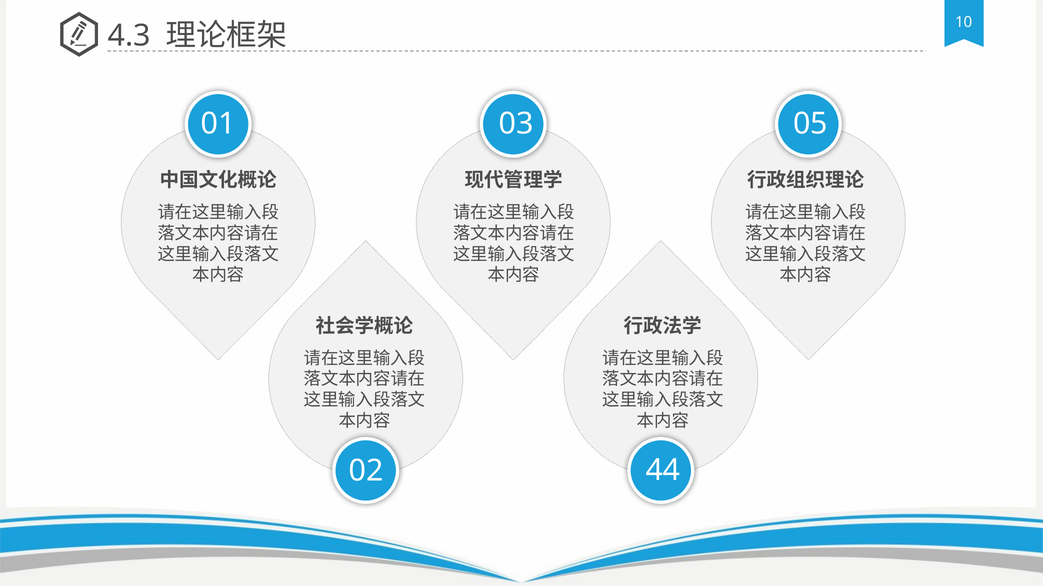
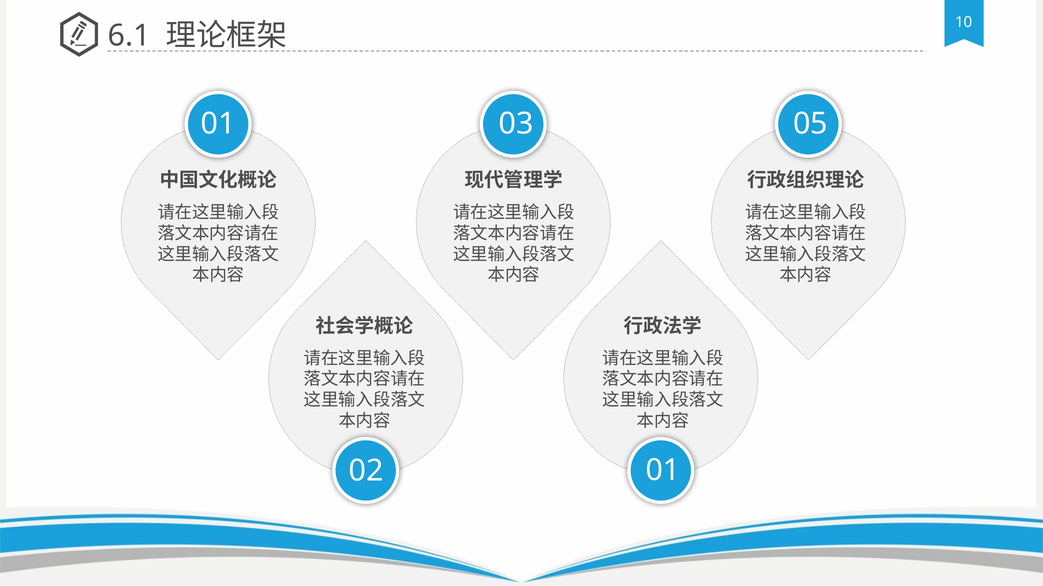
4.3: 4.3 -> 6.1 (129, 36)
02 44: 44 -> 01 (663, 470)
